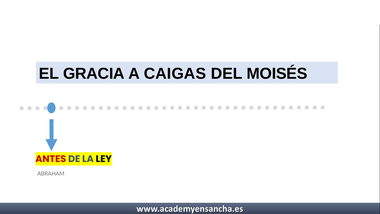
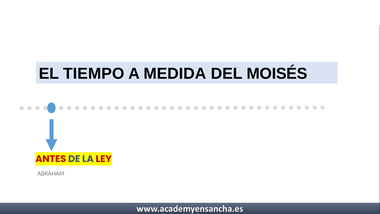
GRACIA: GRACIA -> TIEMPO (94, 74)
CAIGAS: CAIGAS -> MEDIDA (175, 74)
LEY colour: black -> red (104, 159)
